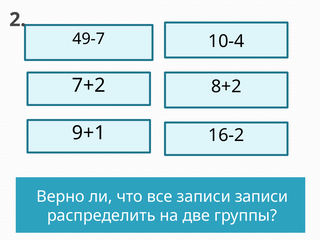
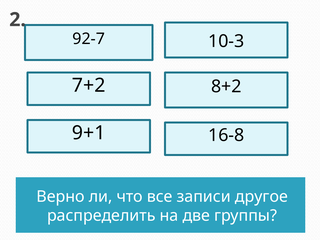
49-7: 49-7 -> 92-7 (89, 39)
10-4: 10-4 -> 10-3 (226, 41)
16-2: 16-2 -> 16-8 (226, 135)
записи записи: записи -> другое (261, 197)
